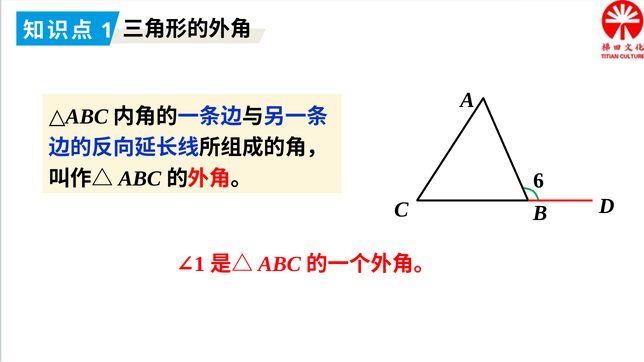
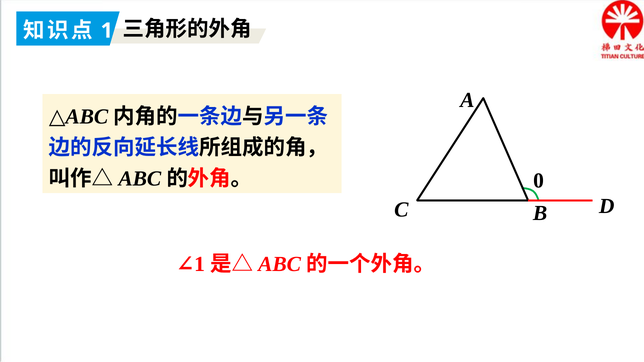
6: 6 -> 0 (538, 181)
